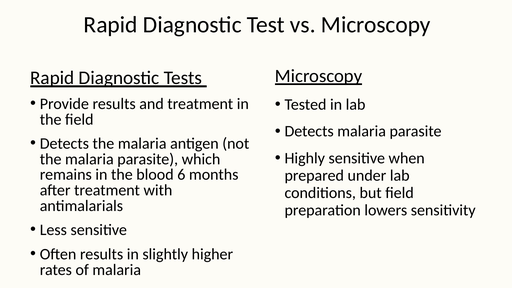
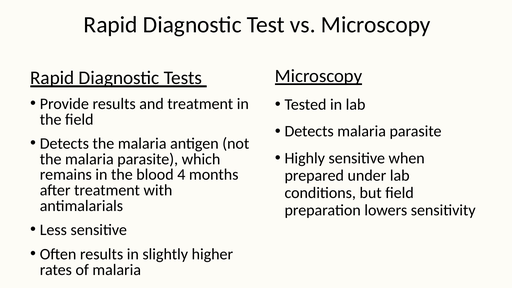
6: 6 -> 4 (181, 175)
